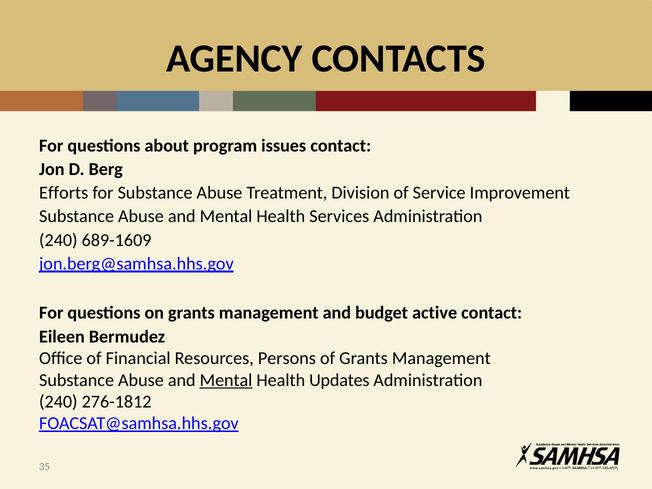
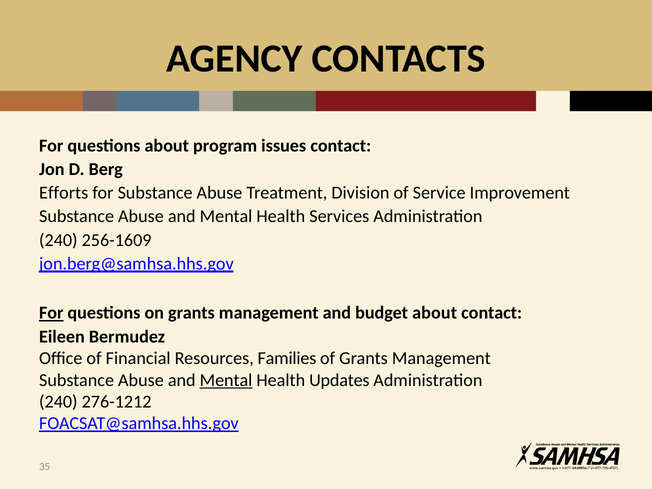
689-1609: 689-1609 -> 256-1609 (117, 240)
For underline: none -> present (51, 313)
budget active: active -> about (435, 313)
Persons: Persons -> Families (287, 358)
276-1812: 276-1812 -> 276-1212 (117, 402)
